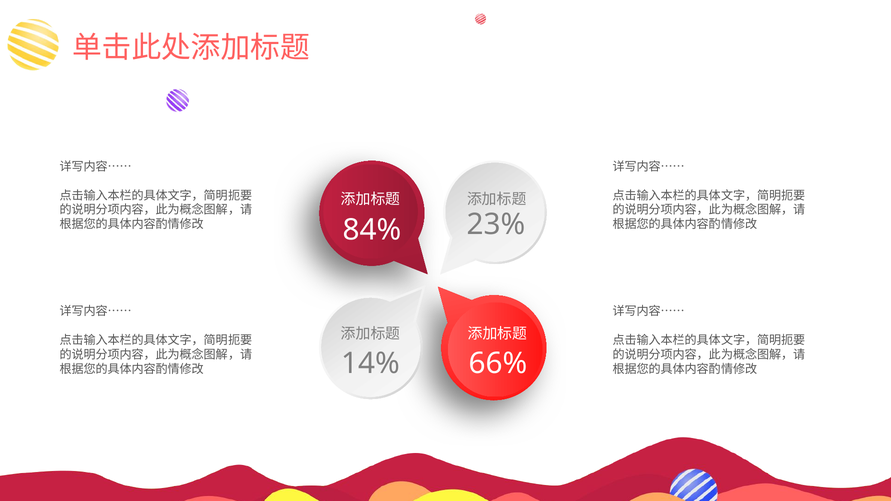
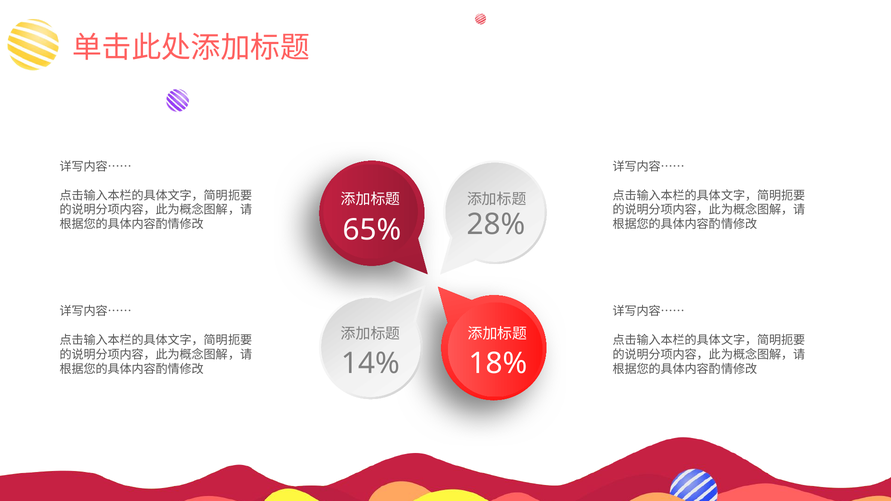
23%: 23% -> 28% (496, 225)
84%: 84% -> 65% (372, 230)
66%: 66% -> 18% (498, 364)
